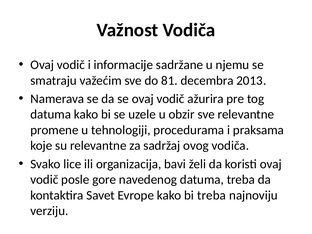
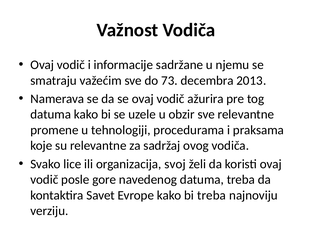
81: 81 -> 73 (169, 80)
bavi: bavi -> svoj (175, 164)
